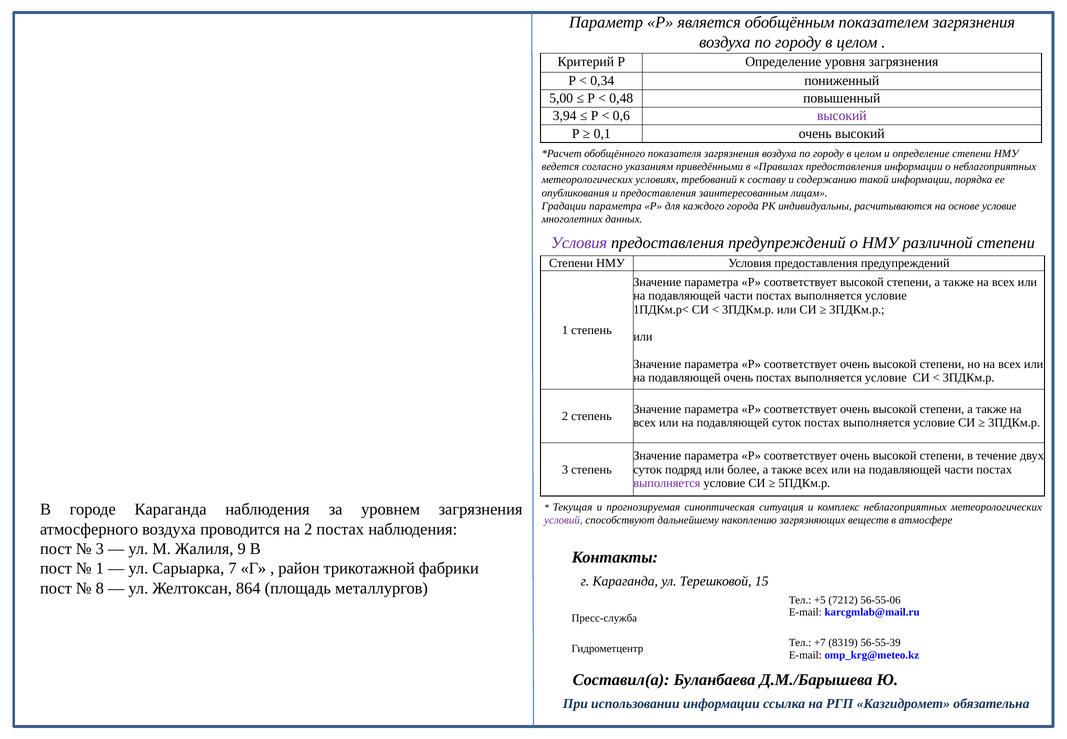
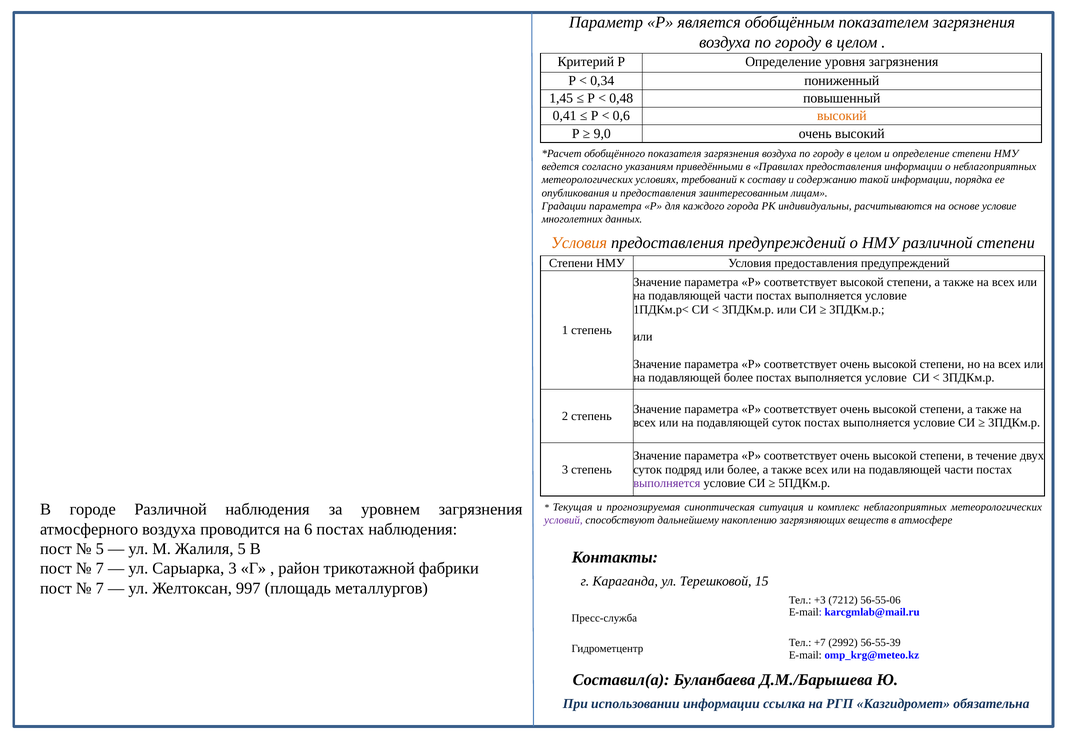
5,00: 5,00 -> 1,45 (561, 98)
3,94: 3,94 -> 0,41 (565, 116)
высокий colour: purple -> orange (842, 116)
0,1: 0,1 -> 9,0 (602, 134)
Условия colour: purple -> orange (579, 243)
подавляющей очень: очень -> более (738, 378)
городе Караганда: Караганда -> Различной (171, 509)
на 2: 2 -> 6 (308, 529)
3: 3 -> 5 (100, 549)
Жалиля 9: 9 -> 5 (242, 549)
1: 1 -> 7 (100, 568)
Сарыарка 7: 7 -> 3 (232, 568)
8: 8 -> 7 (100, 588)
864: 864 -> 997 (248, 588)
+5: +5 -> +3 (820, 600)
8319: 8319 -> 2992 (843, 642)
